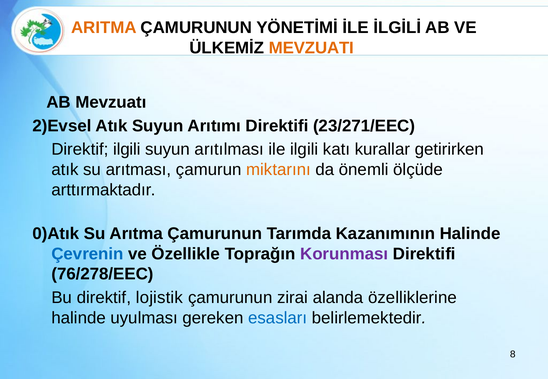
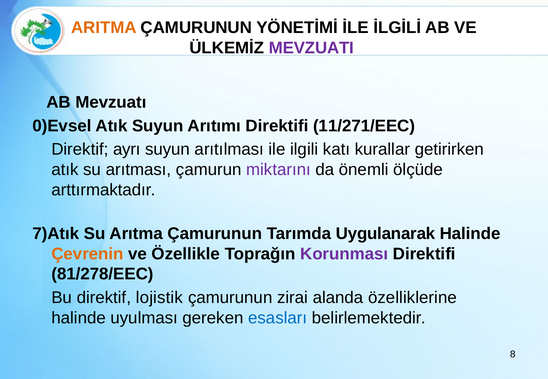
MEVZUATI colour: orange -> purple (311, 48)
2)Evsel: 2)Evsel -> 0)Evsel (62, 126)
23/271/EEC: 23/271/EEC -> 11/271/EEC (364, 126)
Direktif ilgili: ilgili -> ayrı (127, 150)
miktarını colour: orange -> purple (279, 170)
0)Atık: 0)Atık -> 7)Atık (56, 234)
Kazanımının: Kazanımının -> Uygulanarak (386, 234)
Çevrenin colour: blue -> orange (87, 254)
76/278/EEC: 76/278/EEC -> 81/278/EEC (102, 274)
